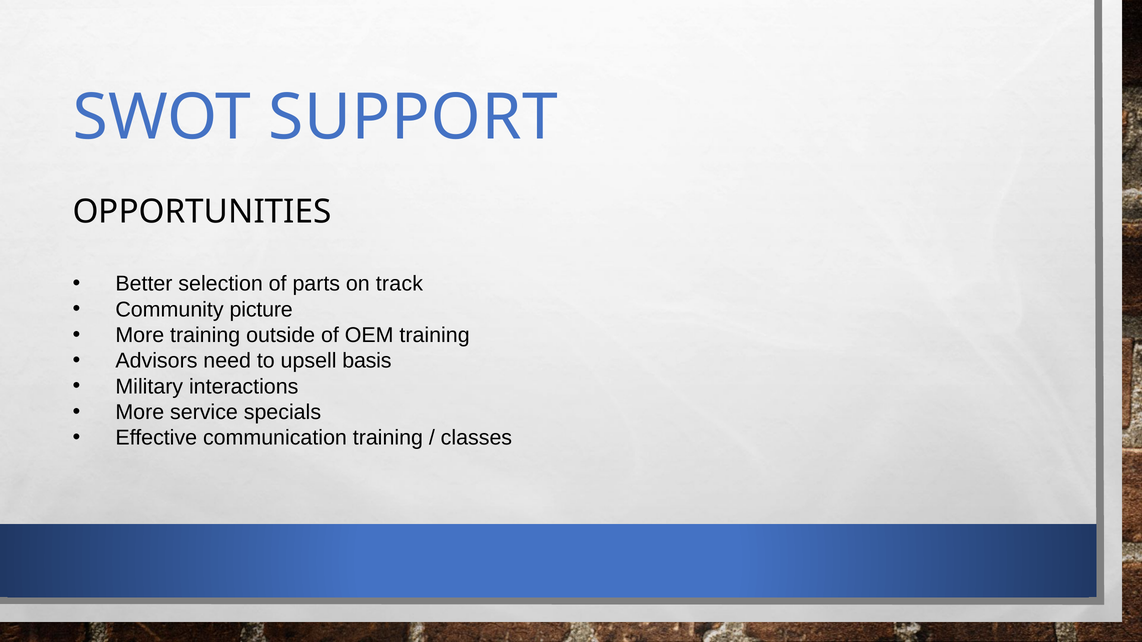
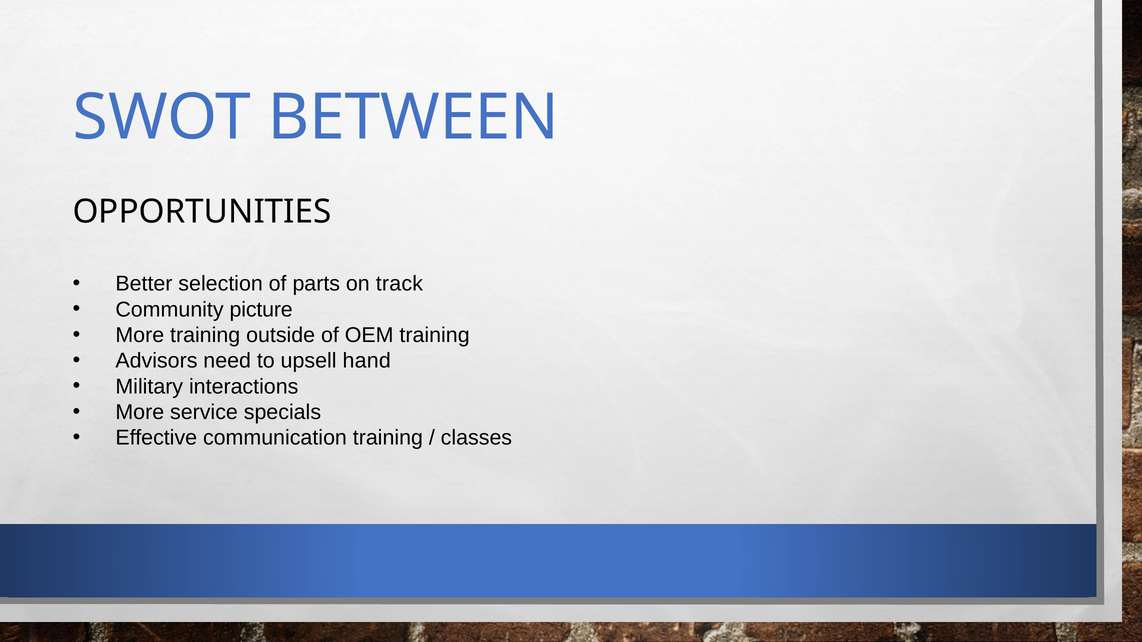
SUPPORT: SUPPORT -> BETWEEN (413, 118)
basis: basis -> hand (367, 361)
